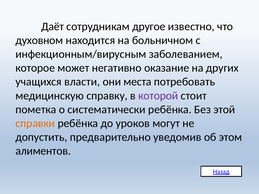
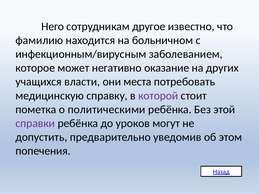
Даёт: Даёт -> Него (53, 27)
духовном: духовном -> фамилию (39, 40)
систематически: систематически -> политическими (106, 110)
справки colour: orange -> purple (35, 123)
алиментов: алиментов -> попечения (43, 151)
